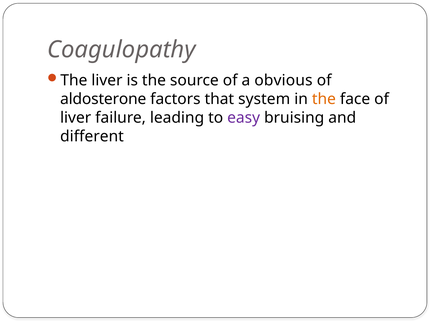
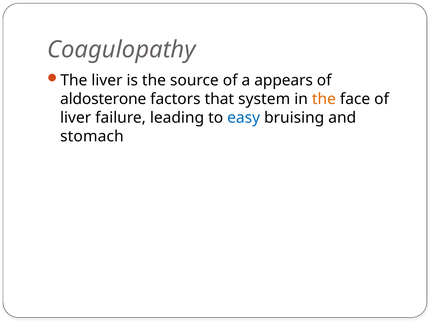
obvious: obvious -> appears (284, 81)
easy colour: purple -> blue (244, 118)
different: different -> stomach (92, 136)
